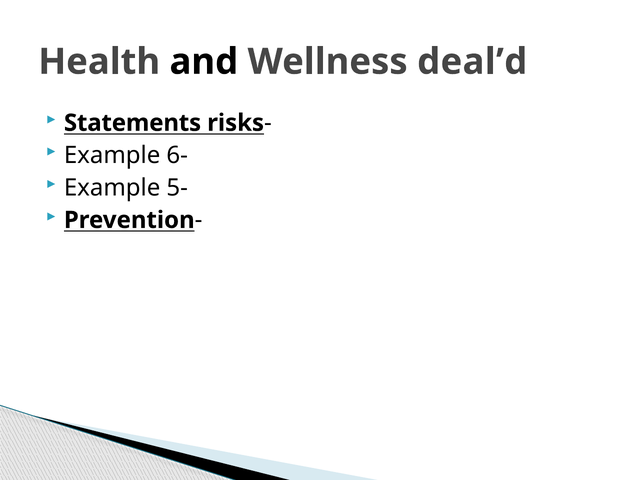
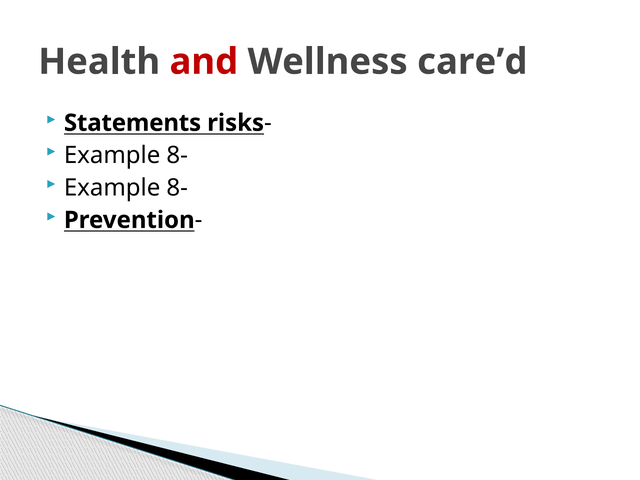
and colour: black -> red (204, 62)
deal’d: deal’d -> care’d (472, 62)
6-: 6- -> 8- (177, 155)
5-: 5- -> 8- (177, 188)
